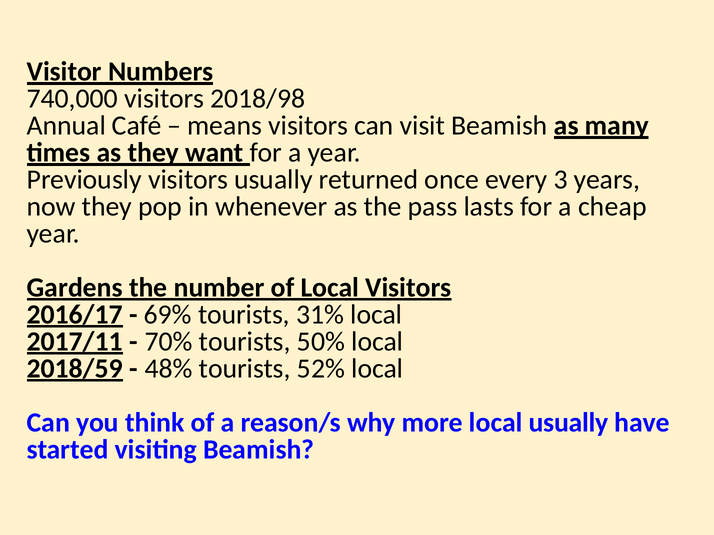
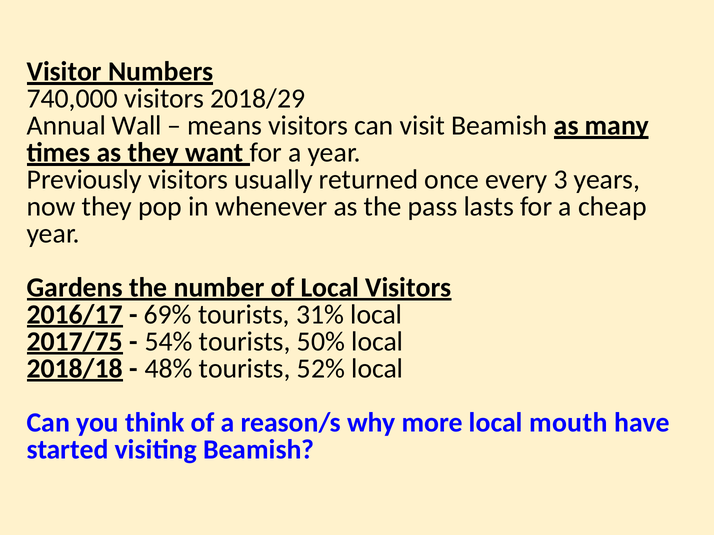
2018/98: 2018/98 -> 2018/29 (258, 99)
Café: Café -> Wall (137, 126)
2017/11: 2017/11 -> 2017/75 (75, 342)
70%: 70% -> 54% (169, 342)
2018/59: 2018/59 -> 2018/18 (75, 369)
local usually: usually -> mouth (568, 423)
